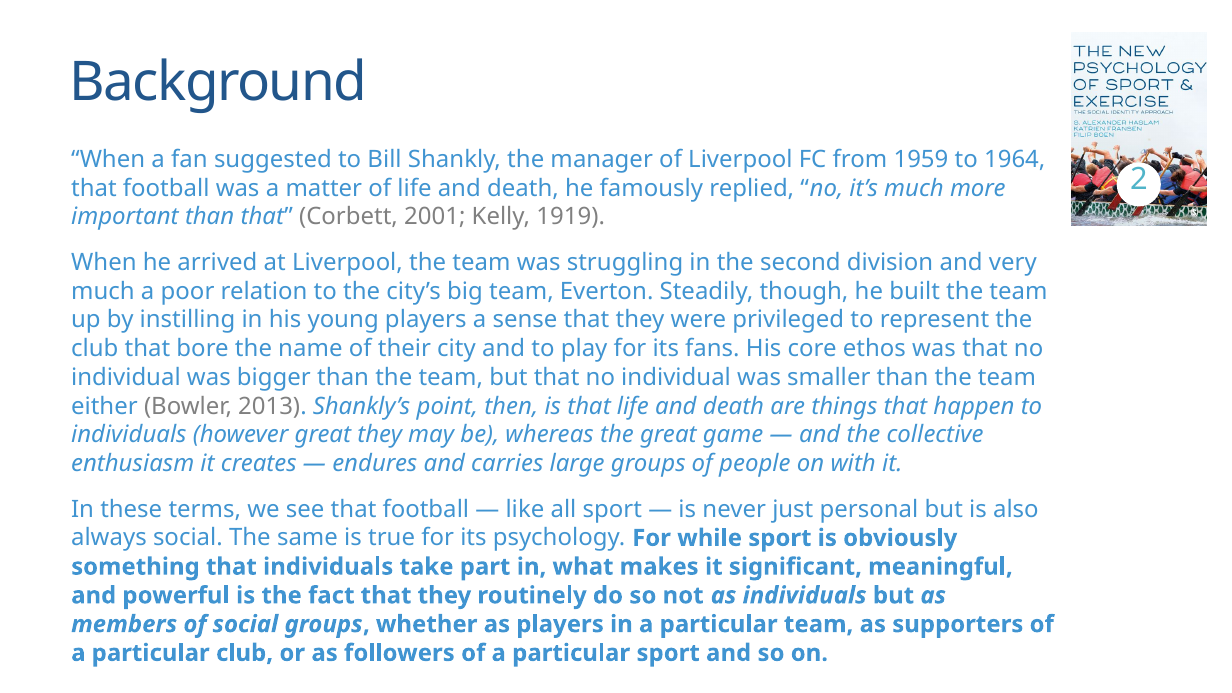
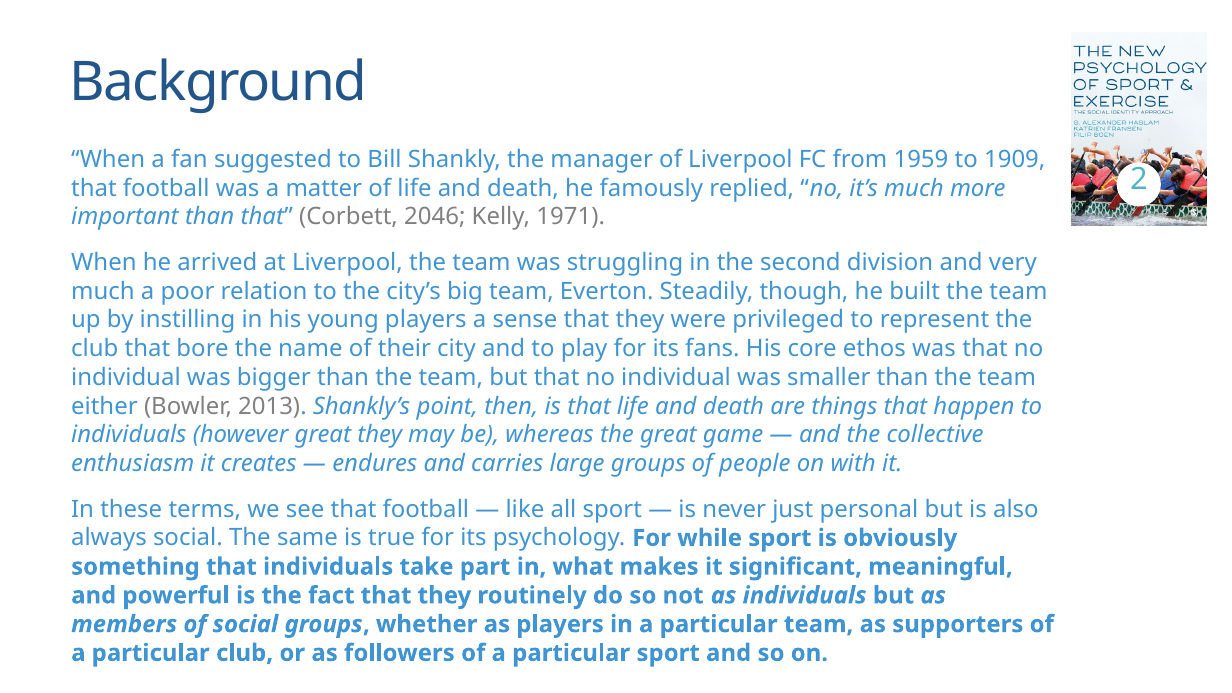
1964: 1964 -> 1909 (1015, 159)
2001: 2001 -> 2046 (435, 217)
1919: 1919 -> 1971 (571, 217)
